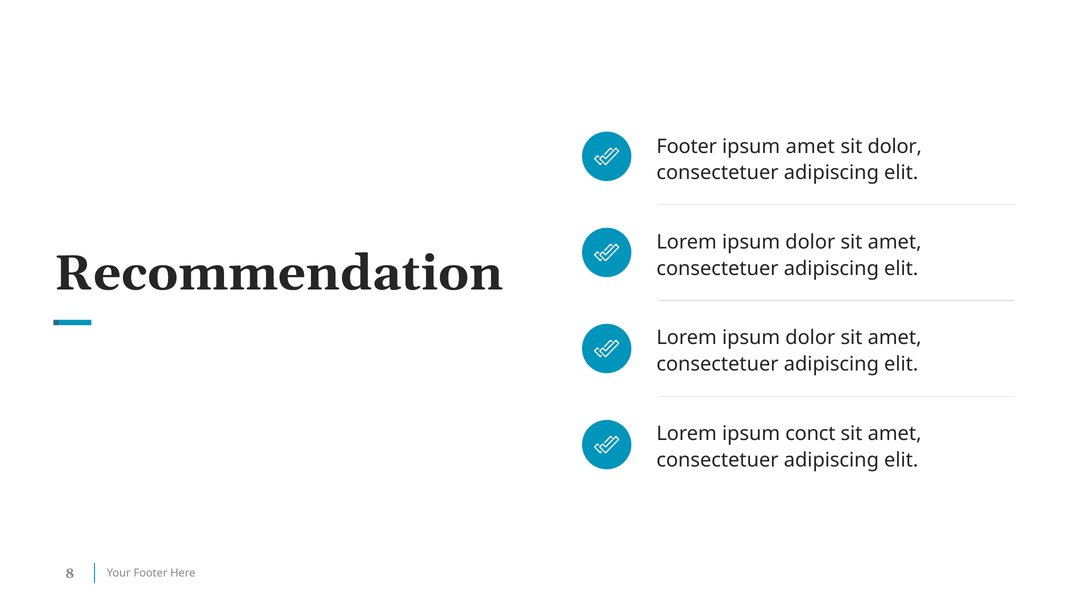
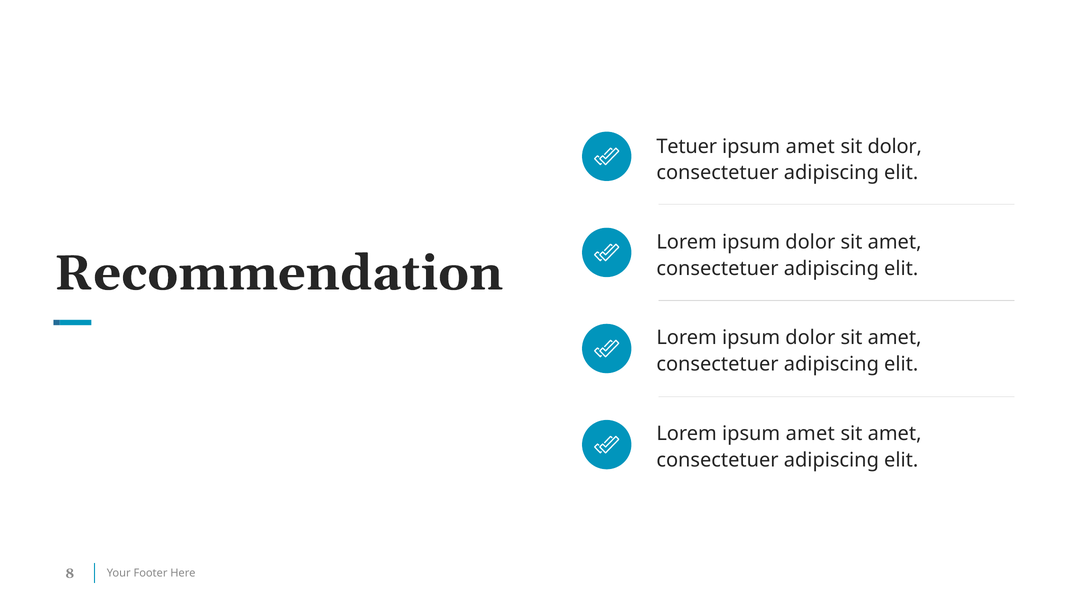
Footer: Footer -> Tetuer (687, 146)
Lorem ipsum conct: conct -> amet (810, 433)
